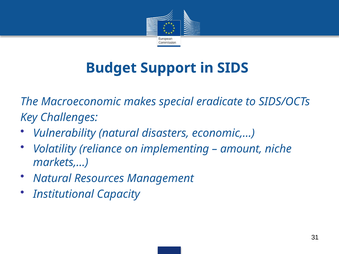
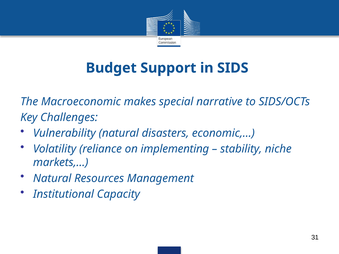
eradicate: eradicate -> narrative (219, 102)
amount: amount -> stability (241, 149)
